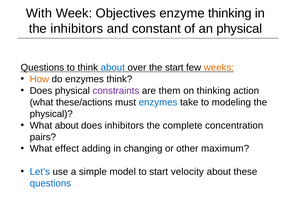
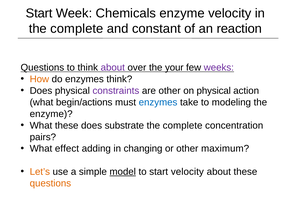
With: With -> Start (39, 13)
Objectives: Objectives -> Chemicals (126, 13)
enzyme thinking: thinking -> velocity (230, 13)
inhibitors: inhibitors -> complete (77, 29)
an physical: physical -> reaction (239, 29)
about colour: blue -> purple (113, 68)
the start: start -> your (174, 68)
weeks colour: orange -> purple (219, 68)
are them: them -> other (170, 91)
on thinking: thinking -> physical (214, 91)
these/actions: these/actions -> begin/actions (84, 103)
physical: physical -> enzyme (51, 114)
What about: about -> these (67, 126)
does inhibitors: inhibitors -> substrate (124, 126)
Let’s colour: blue -> orange (40, 172)
model underline: none -> present (123, 172)
questions colour: blue -> orange (50, 184)
